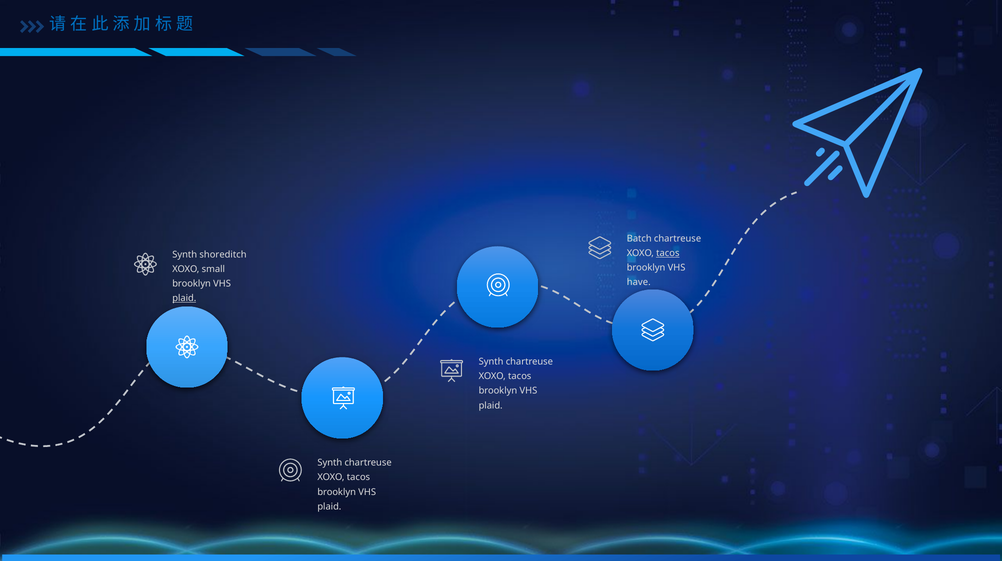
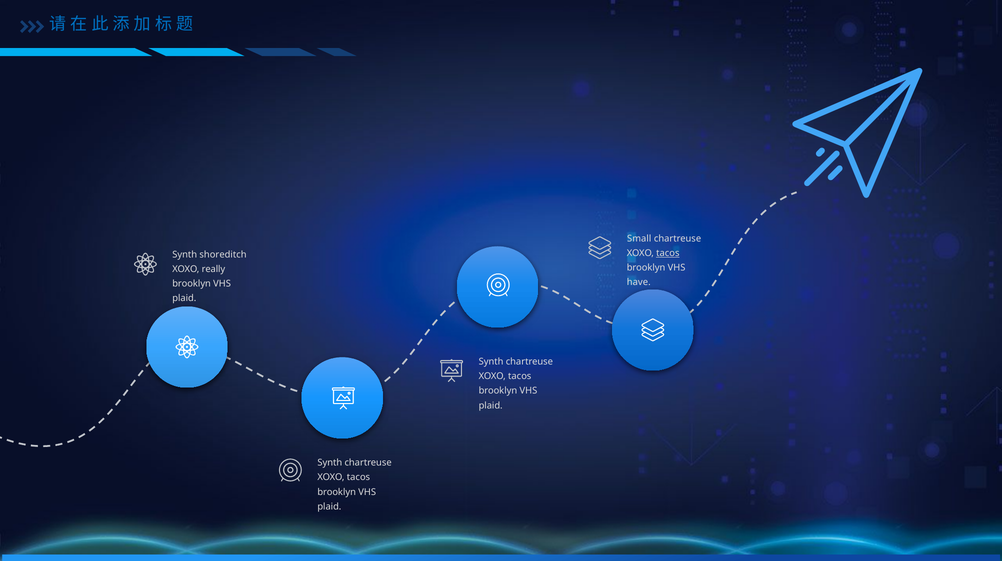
Batch: Batch -> Small (639, 238)
small: small -> really (213, 269)
plaid underline: present -> none (184, 298)
